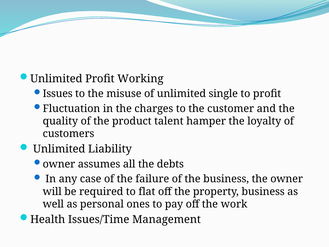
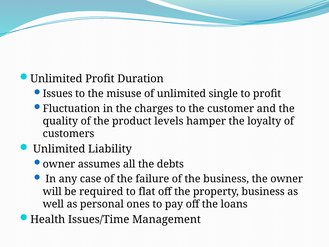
Working: Working -> Duration (140, 79)
talent: talent -> levels (169, 121)
work: work -> loans (234, 204)
